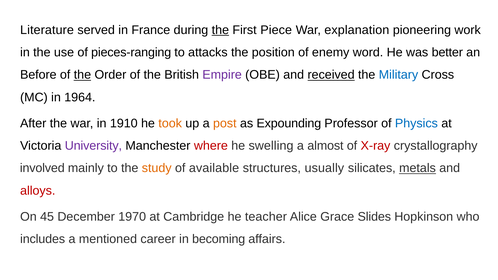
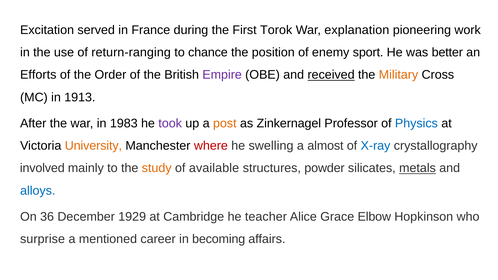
Literature: Literature -> Excitation (47, 30)
the underline: present -> none (220, 30)
Piece: Piece -> Torok (276, 30)
pieces-ranging: pieces-ranging -> return-ranging (131, 53)
attacks: attacks -> chance (208, 53)
word: word -> sport (368, 53)
Before: Before -> Efforts (38, 75)
the underline: present -> none (82, 75)
Military colour: blue -> orange (398, 75)
1964: 1964 -> 1913 (80, 97)
1910: 1910 -> 1983 (124, 123)
took colour: orange -> purple (170, 123)
Expounding: Expounding -> Zinkernagel (289, 123)
University colour: purple -> orange (93, 146)
X-ray colour: red -> blue (376, 146)
usually: usually -> powder (325, 168)
alloys colour: red -> blue (38, 191)
45: 45 -> 36 (47, 217)
1970: 1970 -> 1929 (132, 217)
Slides: Slides -> Elbow (374, 217)
includes: includes -> surprise (43, 239)
